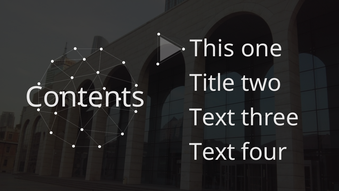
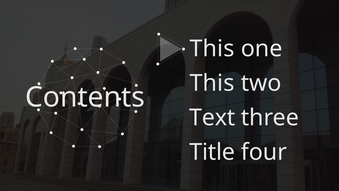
Title: Title -> This (212, 83)
Text: Text -> Title (212, 152)
